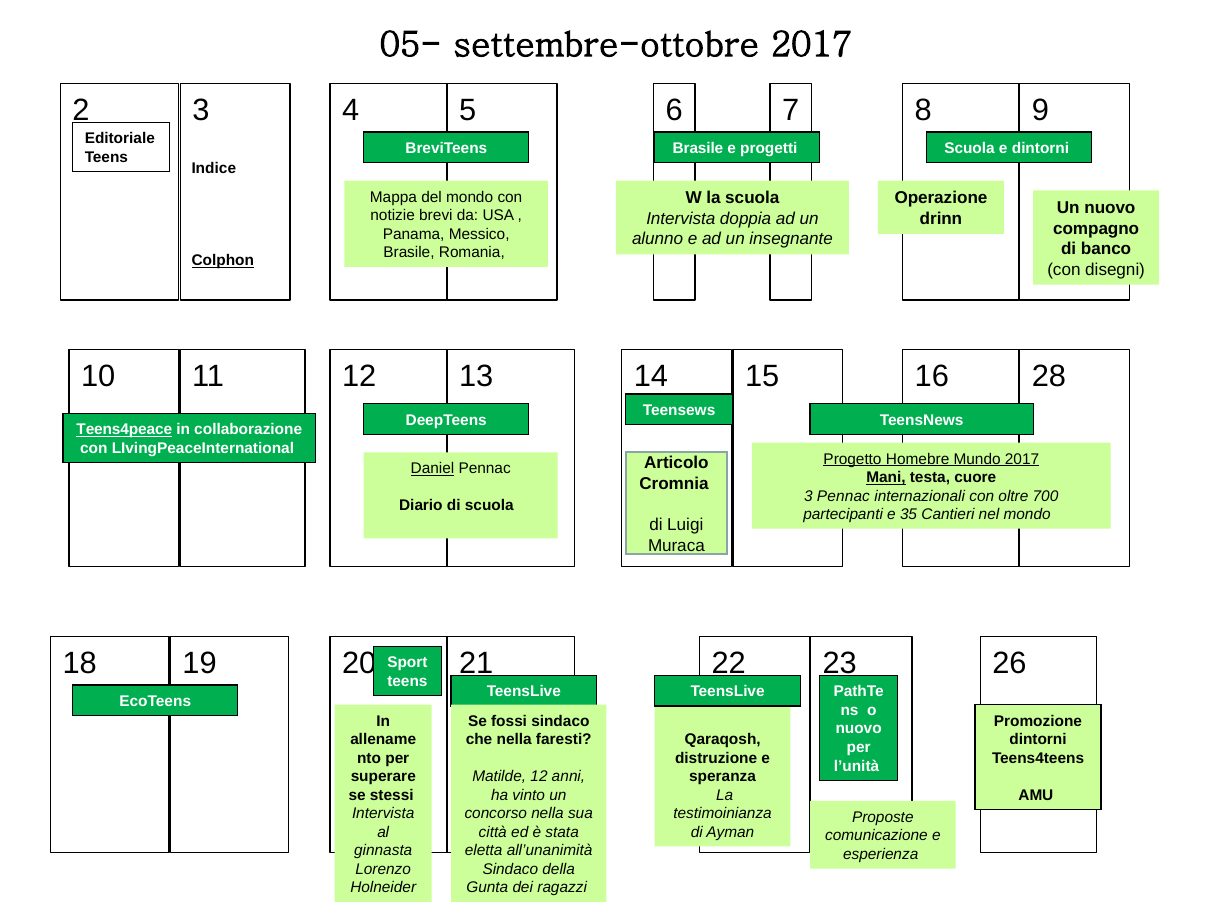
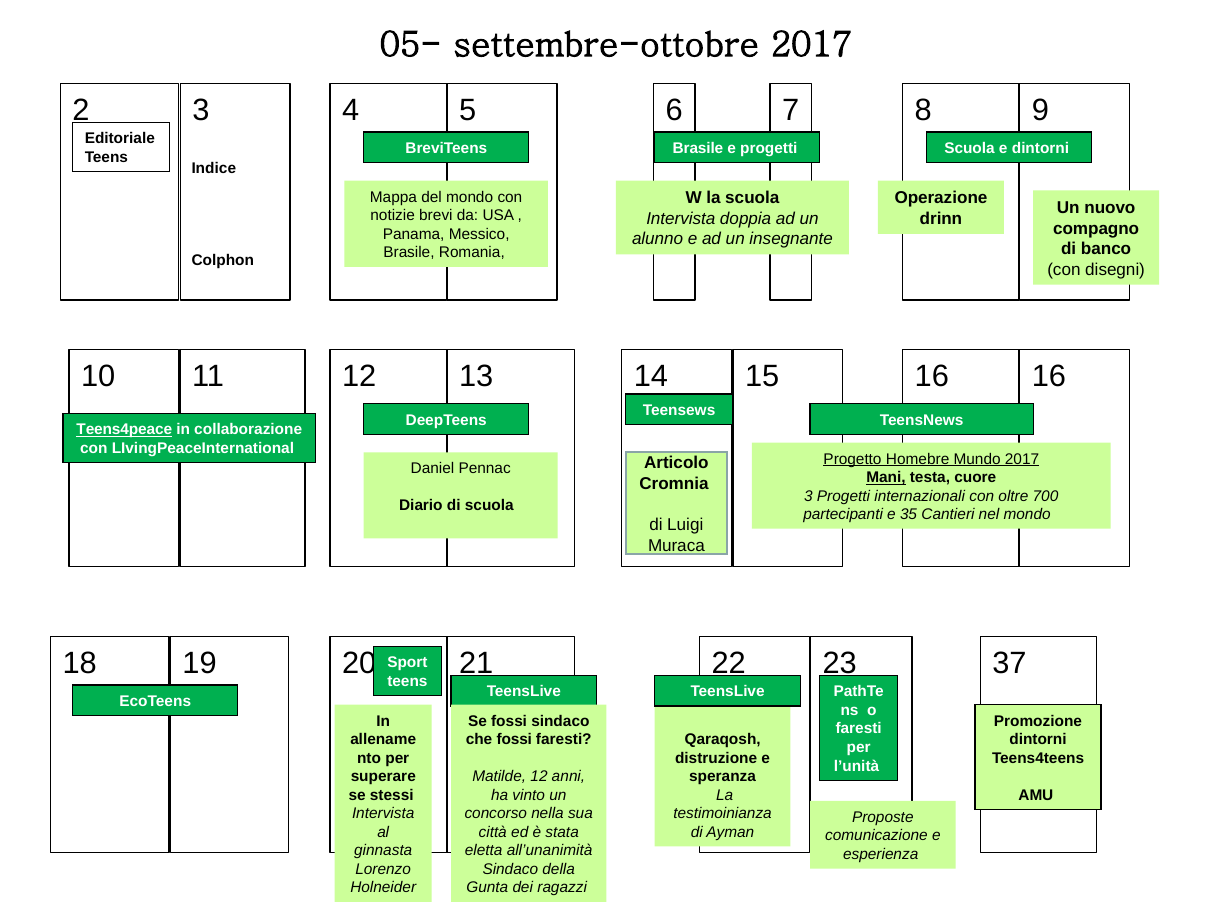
Colphon underline: present -> none (223, 261)
16 28: 28 -> 16 (1049, 377)
Daniel underline: present -> none (432, 469)
3 Pennac: Pennac -> Progetti (843, 496)
26: 26 -> 37 (1009, 663)
nuovo: nuovo -> faresti (859, 729)
che nella: nella -> fossi (514, 739)
